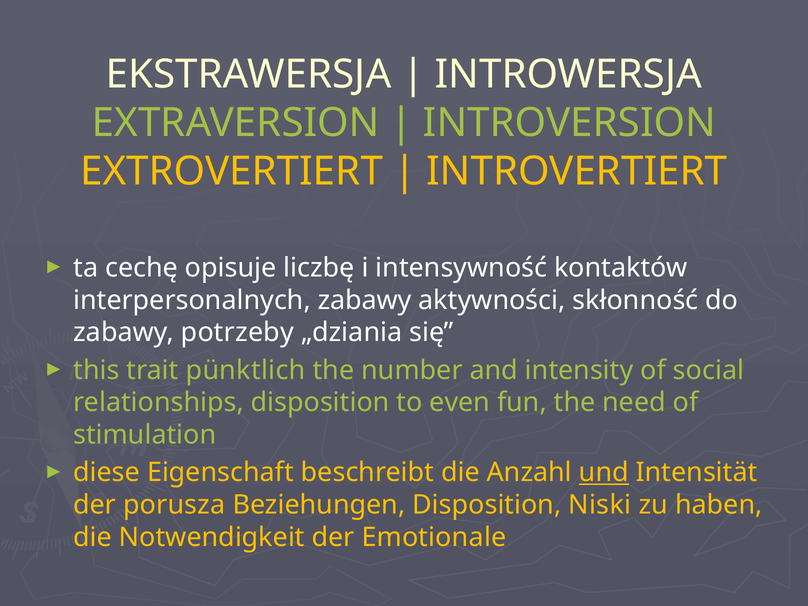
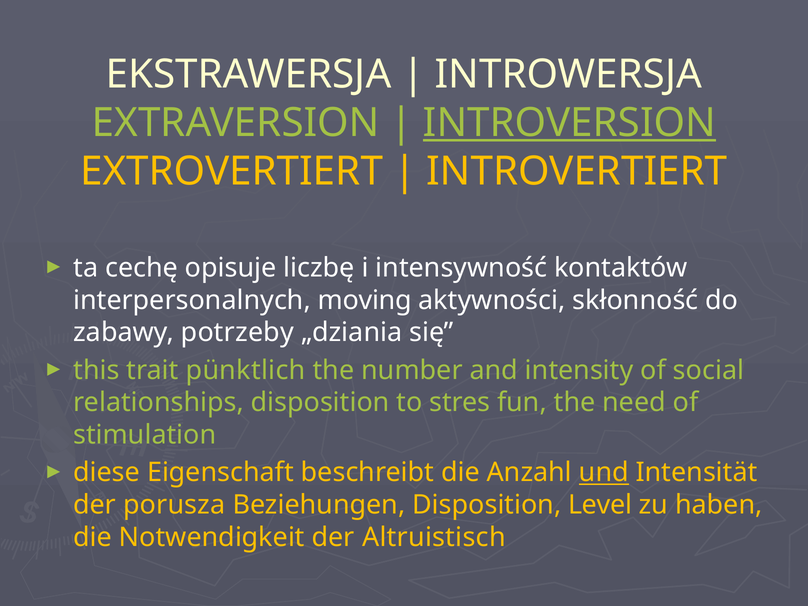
INTROVERSION underline: none -> present (569, 123)
interpersonalnych zabawy: zabawy -> moving (365, 300)
even: even -> stres (460, 403)
Niski: Niski -> Level (600, 505)
Emotionale: Emotionale -> Altruistisch (434, 537)
